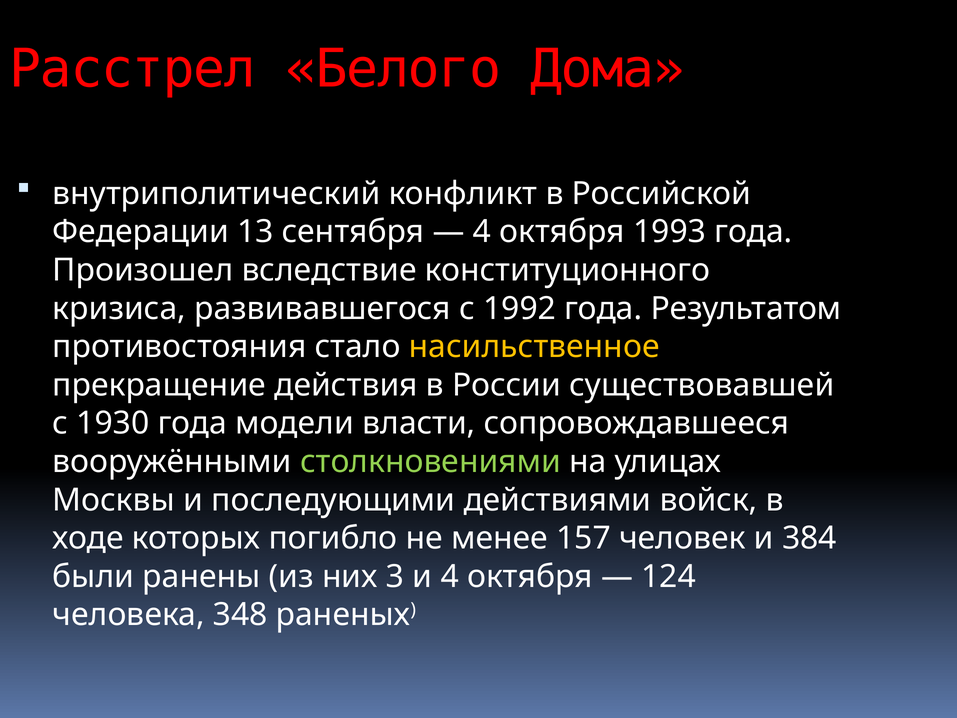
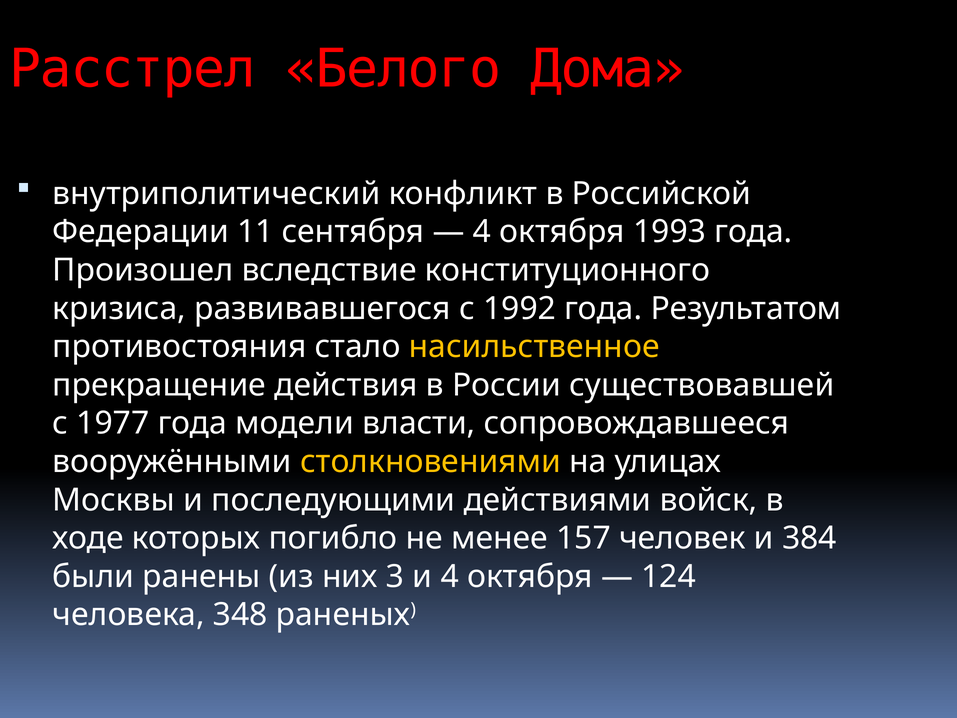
13: 13 -> 11 (255, 232)
1930: 1930 -> 1977 (113, 423)
столкновениями colour: light green -> yellow (431, 462)
